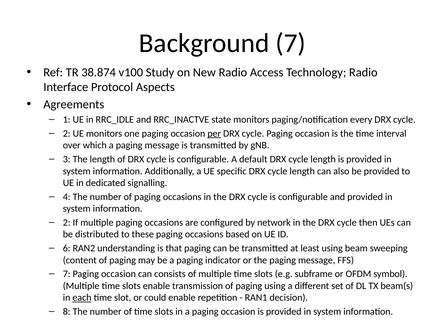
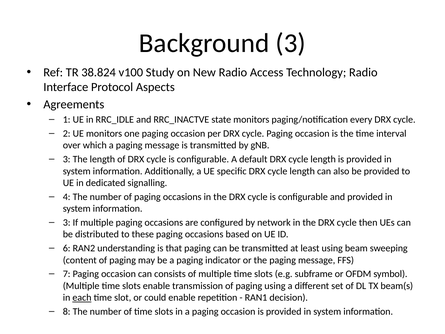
Background 7: 7 -> 3 (291, 43)
38.874: 38.874 -> 38.824 (99, 72)
per underline: present -> none (214, 133)
2: 2 -> 3 (67, 222)
